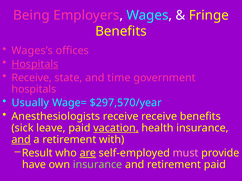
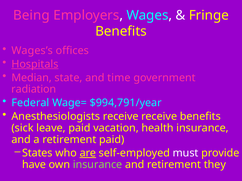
Receive: Receive -> Median (32, 78)
hospitals: hospitals -> radiation (34, 90)
Usually: Usually -> Federal (30, 103)
$297,570/year: $297,570/year -> $994,791/year (126, 103)
vacation underline: present -> none (116, 128)
and underline: present -> none (21, 140)
retirement with: with -> paid (112, 140)
Result: Result -> States (37, 153)
must colour: pink -> white (186, 153)
retirement paid: paid -> they (215, 165)
